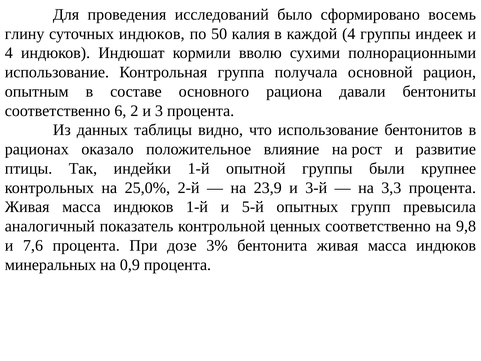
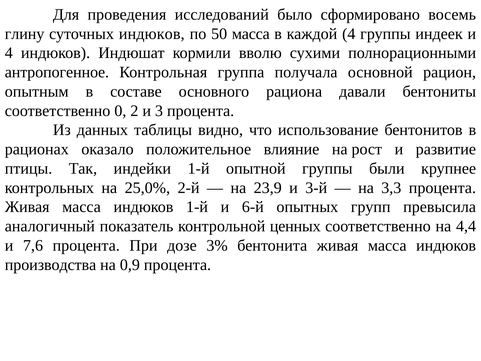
50 калия: калия -> масса (251, 34)
использование: использование -> антропогенное (57, 72)
6: 6 -> 0 (120, 111)
5-й: 5-й -> 6-й (253, 207)
9,8: 9,8 -> 4,4 (466, 226)
минеральных: минеральных -> производства (51, 265)
